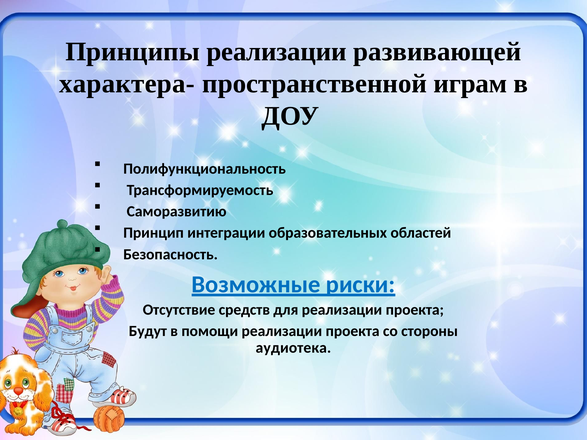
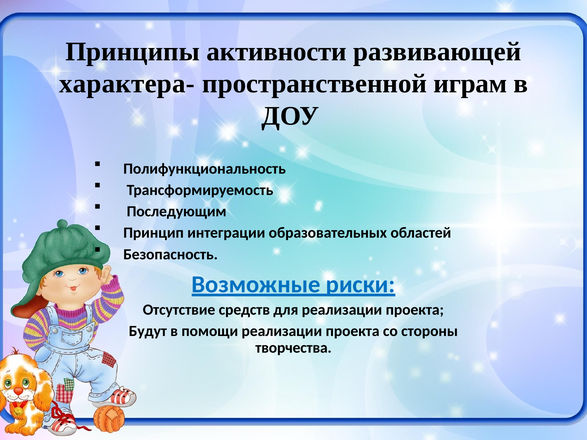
Принципы реализации: реализации -> активности (277, 52)
Саморазвитию: Саморазвитию -> Последующим (177, 212)
аудиотека: аудиотека -> творчества (294, 348)
